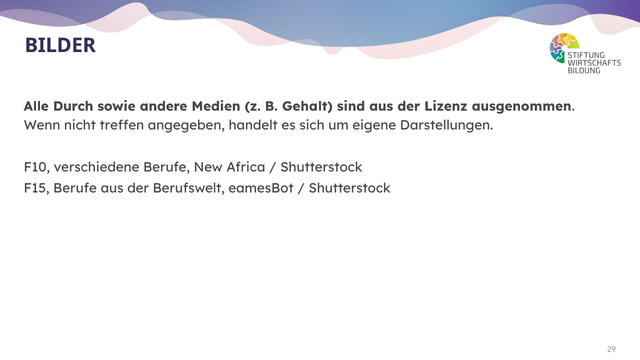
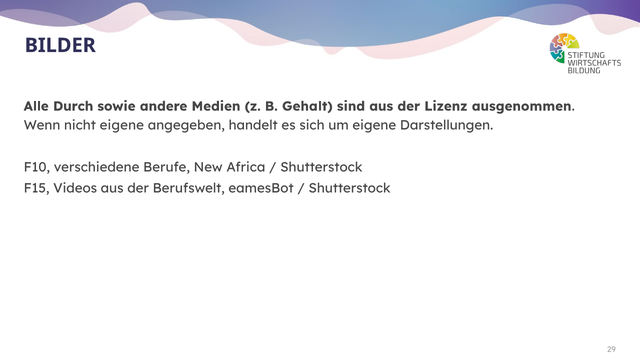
nicht treffen: treffen -> eigene (122, 125)
F15 Berufe: Berufe -> Videos (75, 189)
